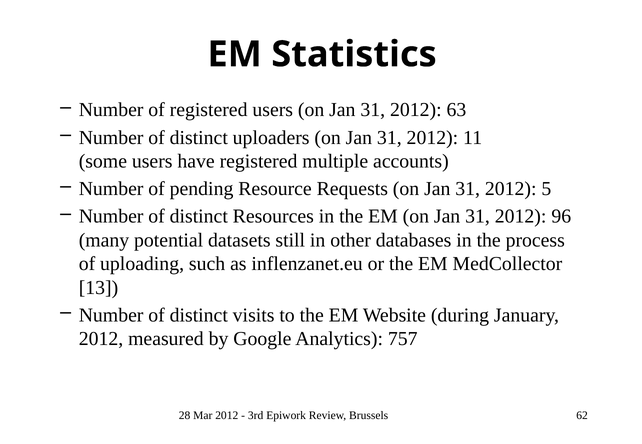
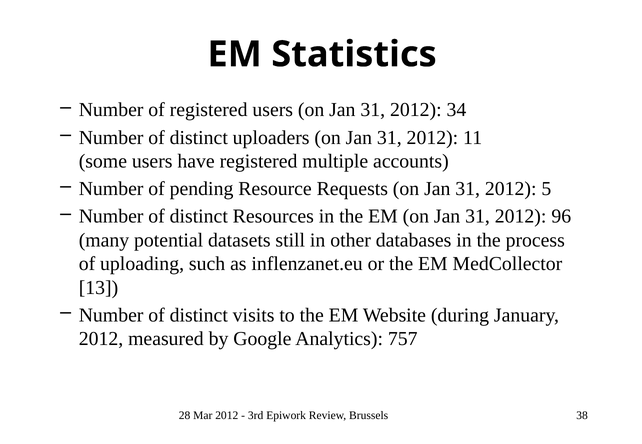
63: 63 -> 34 (456, 110)
62: 62 -> 38 (582, 416)
